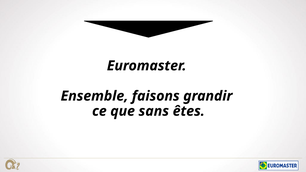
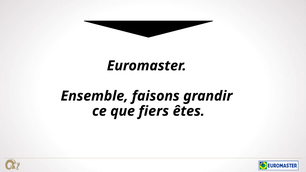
sans: sans -> fiers (154, 111)
